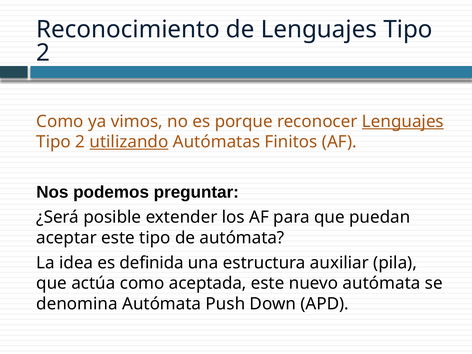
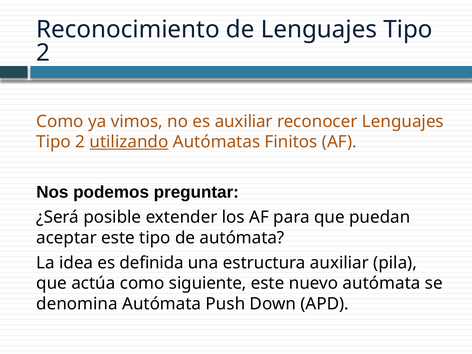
es porque: porque -> auxiliar (244, 121)
Lenguajes underline: present -> none (403, 121)
aceptada: aceptada -> siguiente (208, 283)
